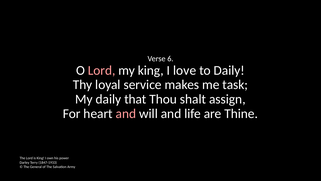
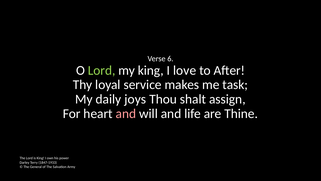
Lord colour: pink -> light green (102, 70)
to Daily: Daily -> After (229, 70)
that: that -> joys (135, 99)
